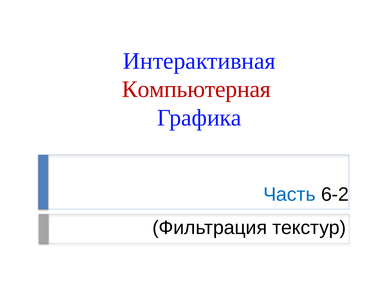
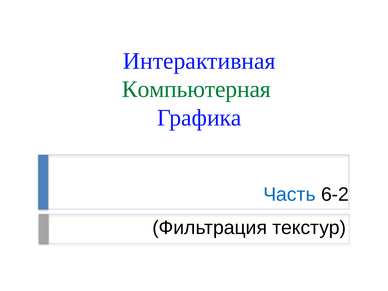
Компьютерная colour: red -> green (196, 89)
